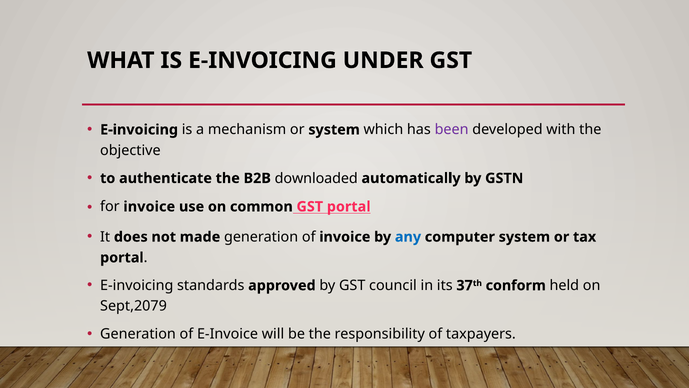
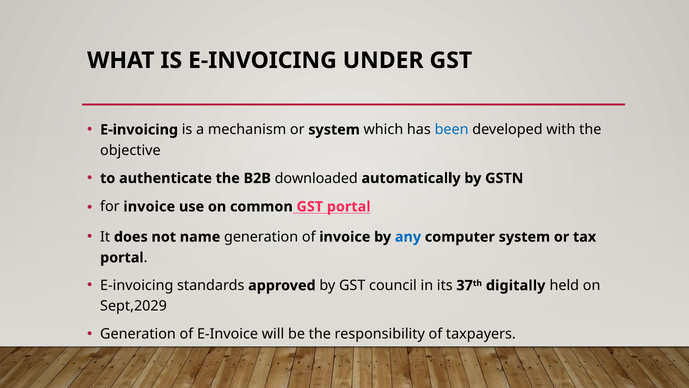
been colour: purple -> blue (452, 130)
made: made -> name (200, 237)
conform: conform -> digitally (516, 285)
Sept,2079: Sept,2079 -> Sept,2029 (133, 306)
